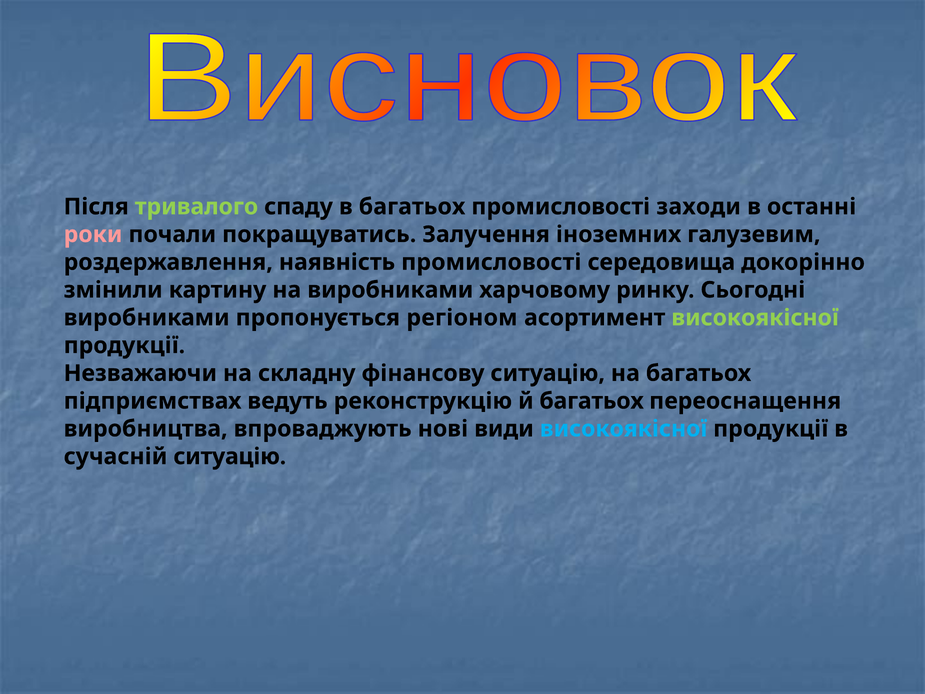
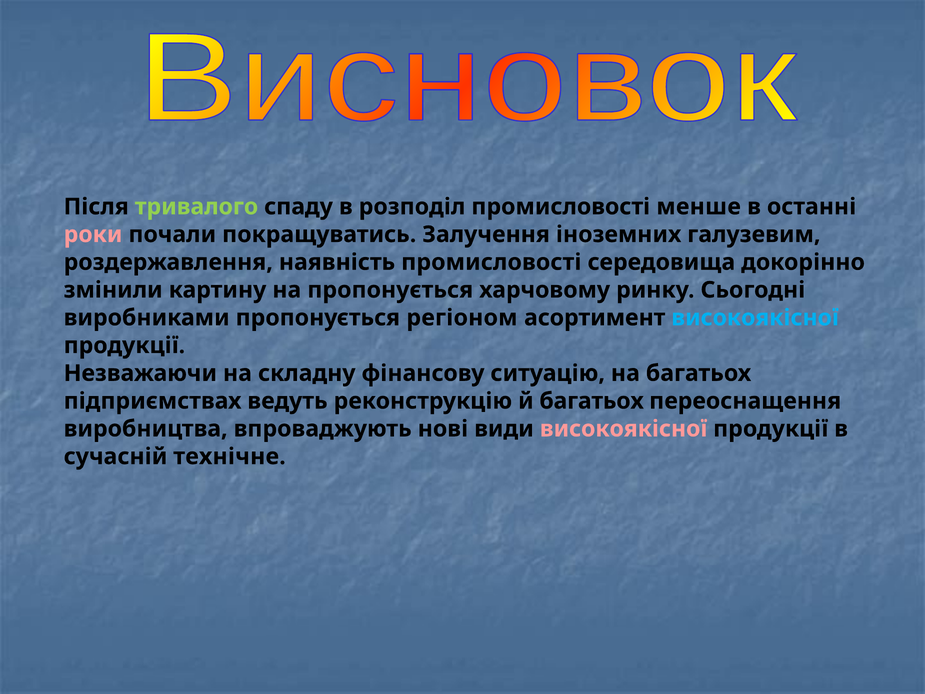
в багатьох: багатьох -> розподіл (412, 207)
заходи: заходи -> менше (699, 207)
на виробниками: виробниками -> пропонується (390, 290)
високоякісної colour: light green -> light blue (755, 318)
високоякісної colour: light blue -> pink (624, 429)
сучасній ситуацію: ситуацію -> технічне (230, 456)
